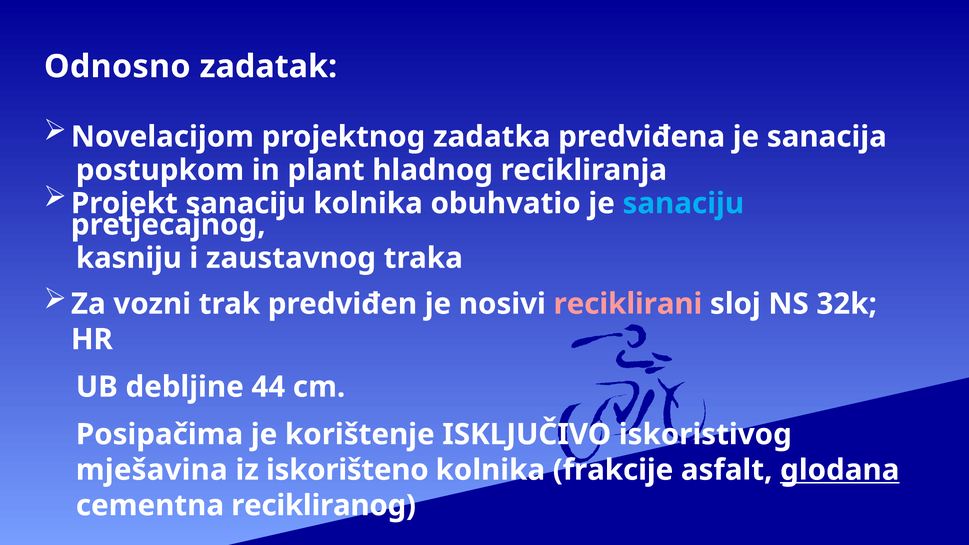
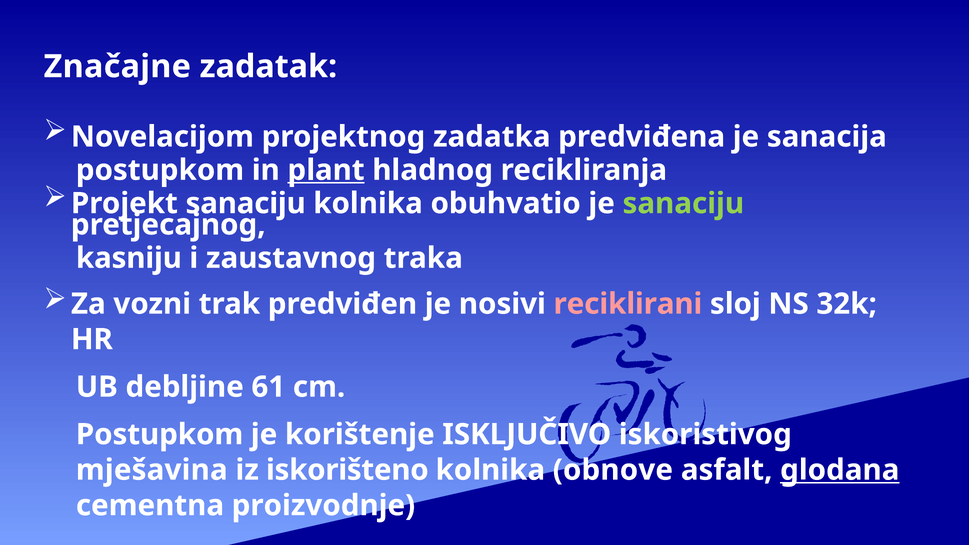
Odnosno: Odnosno -> Značajne (117, 67)
plant underline: none -> present (326, 170)
sanaciju colour: light blue -> light green (683, 203)
44: 44 -> 61 (268, 387)
Posipačima: Posipačima -> Postupkom (160, 435)
frakcije: frakcije -> obnove (613, 470)
recikliranog: recikliranog -> proizvodnje (323, 506)
